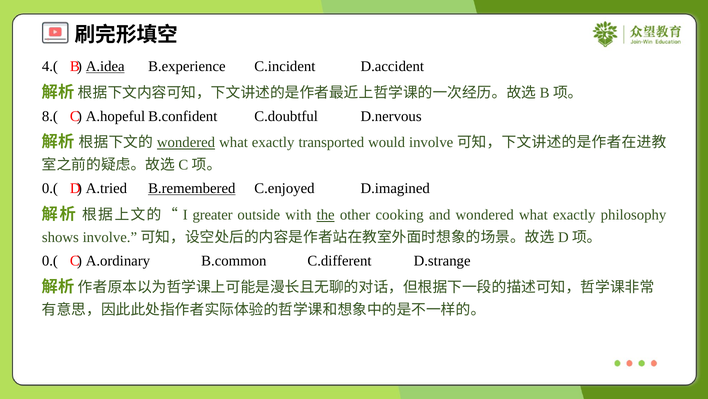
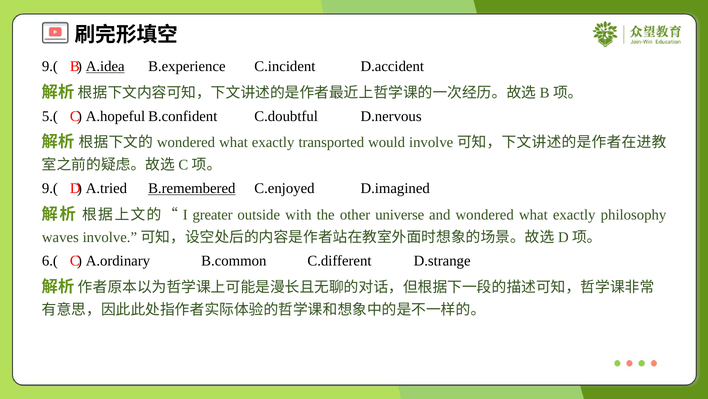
4.(: 4.( -> 9.( (50, 66)
8.(: 8.( -> 5.( (50, 116)
wondered underline: present -> none (186, 142)
0.(: 0.( -> 9.( (50, 188)
the underline: present -> none (326, 215)
cooking: cooking -> universe (400, 215)
shows: shows -> waves (60, 237)
0.(: 0.( -> 6.( (50, 260)
